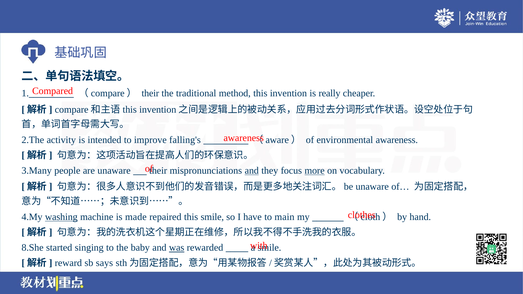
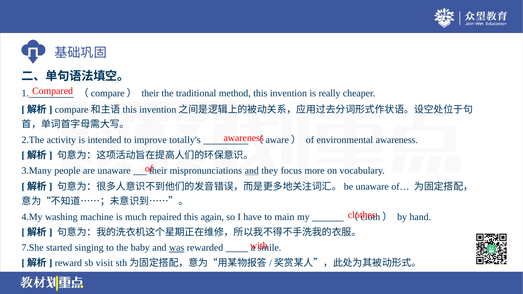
falling's: falling's -> totally's (185, 140)
more underline: present -> none (315, 171)
washing underline: present -> none (61, 217)
made: made -> much (136, 217)
this smile: smile -> again (212, 217)
8.She: 8.She -> 7.She (33, 248)
says: says -> visit (104, 263)
